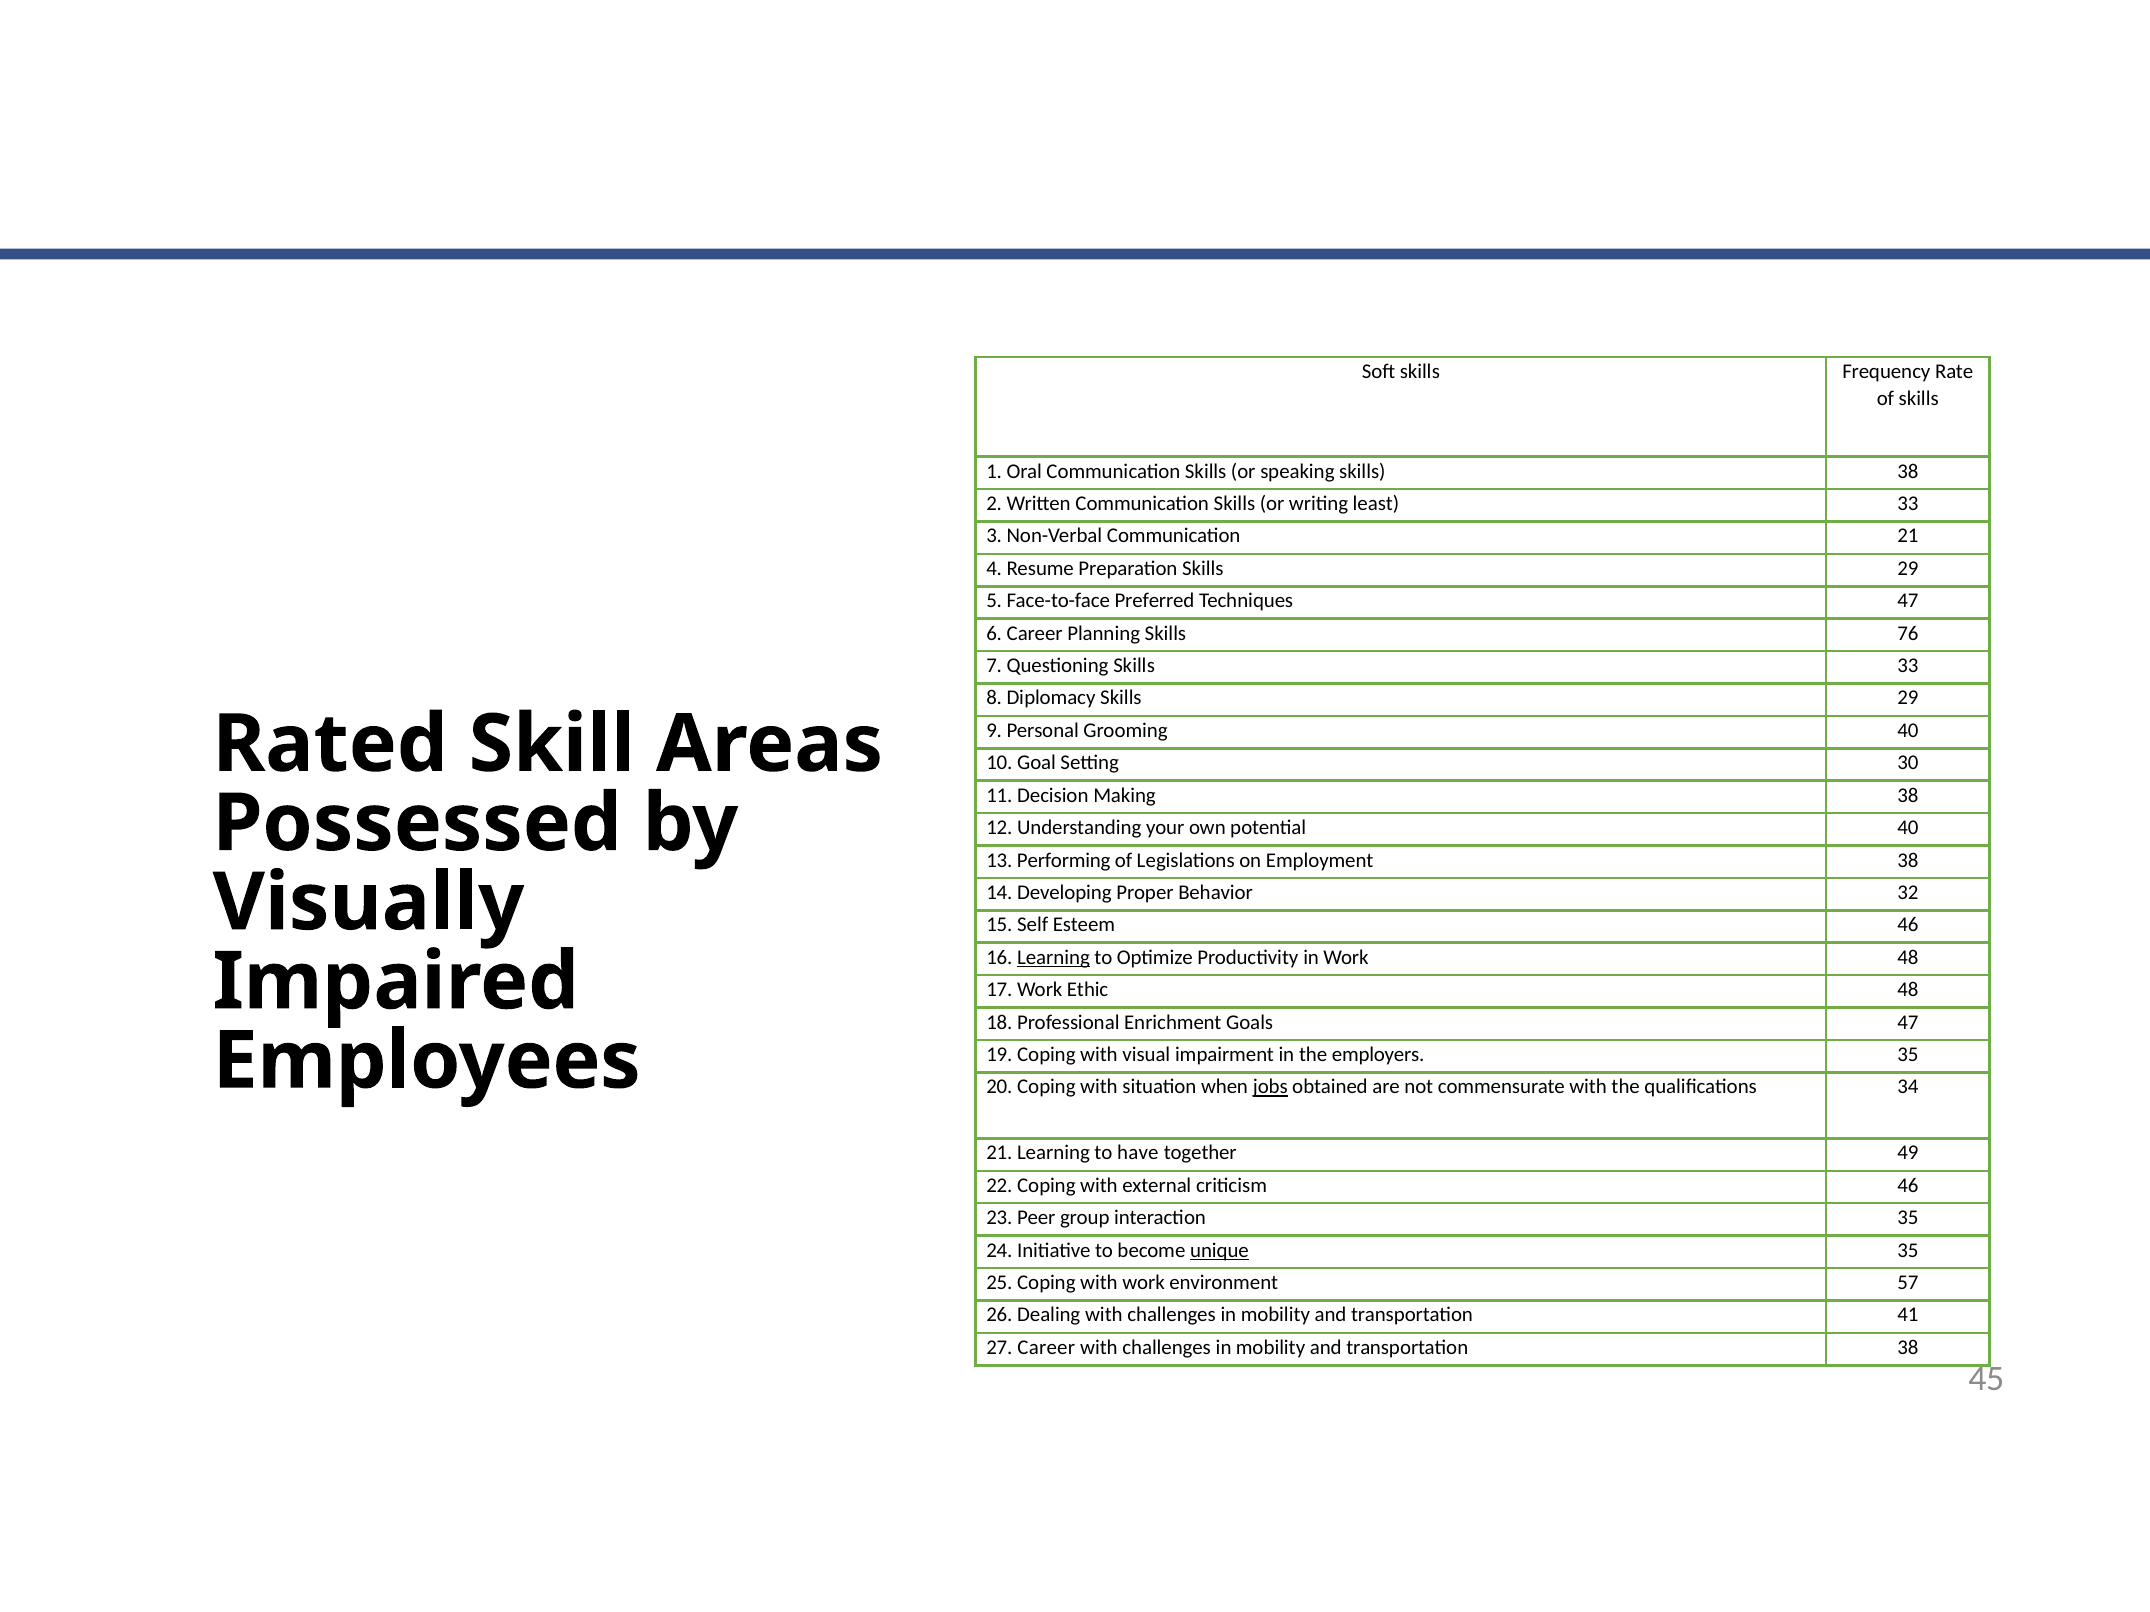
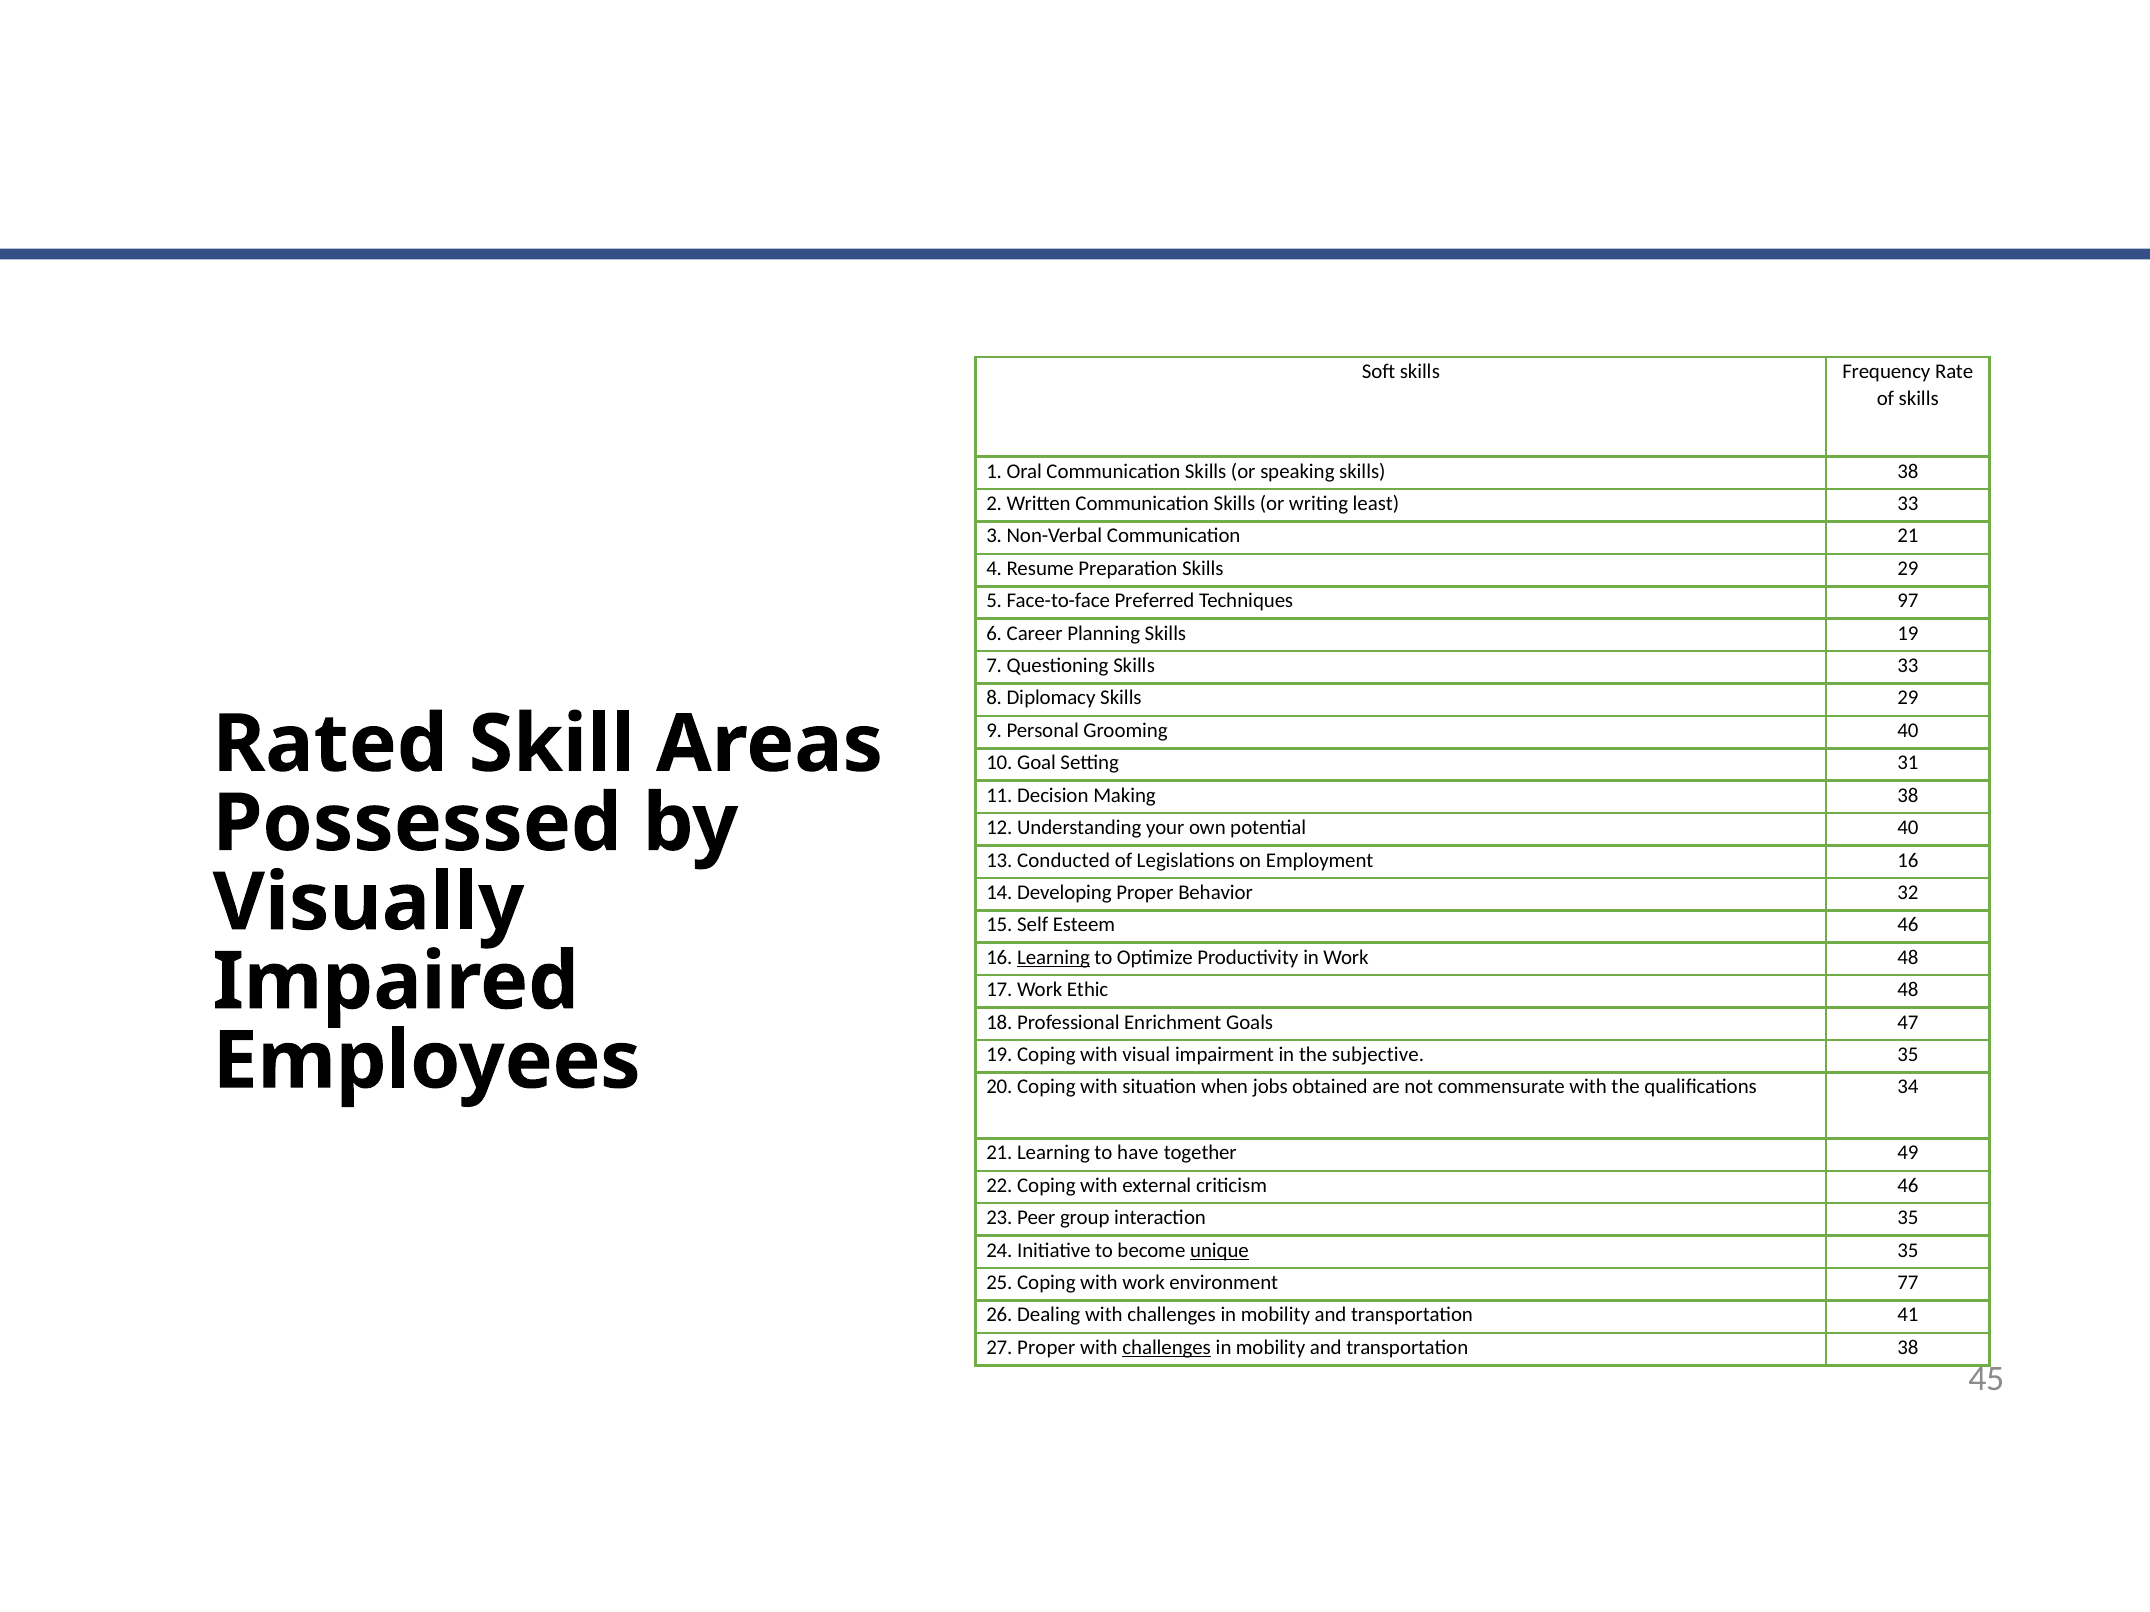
Techniques 47: 47 -> 97 (1908, 601)
Skills 76: 76 -> 19 (1908, 633)
30: 30 -> 31 (1908, 763)
Performing: Performing -> Conducted (1064, 860)
Employment 38: 38 -> 16 (1908, 860)
employers: employers -> subjective (1378, 1055)
jobs underline: present -> none (1270, 1087)
57: 57 -> 77 (1908, 1283)
27 Career: Career -> Proper (1046, 1348)
challenges underline: none -> present (1167, 1348)
